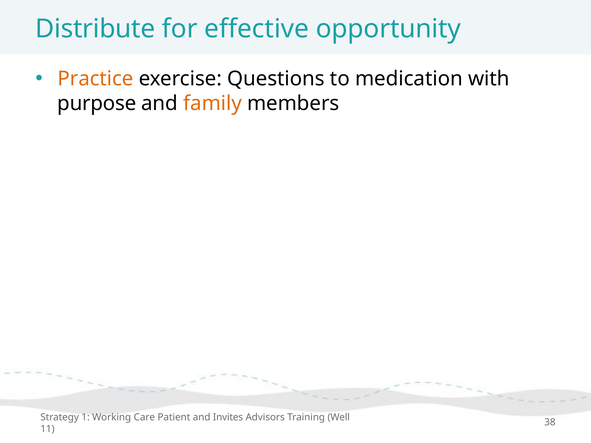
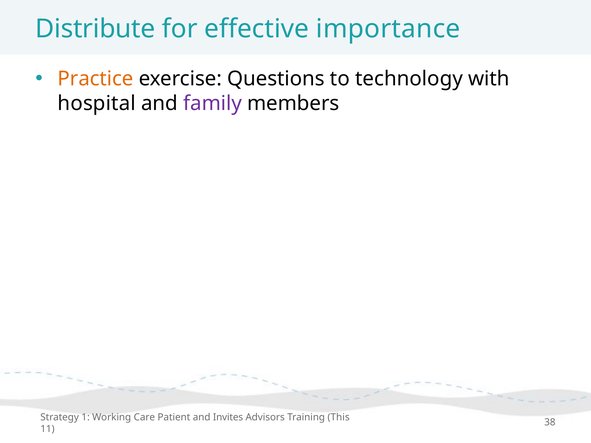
opportunity: opportunity -> importance (388, 29)
medication: medication -> technology (409, 79)
purpose: purpose -> hospital (97, 103)
family colour: orange -> purple (213, 103)
Well: Well -> This (339, 417)
